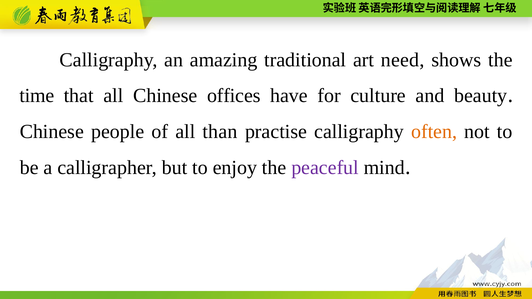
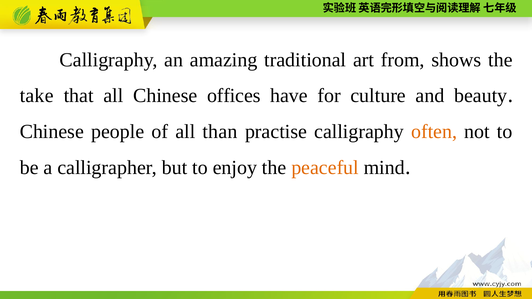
need: need -> from (403, 60)
time: time -> take (37, 96)
peaceful colour: purple -> orange (325, 168)
